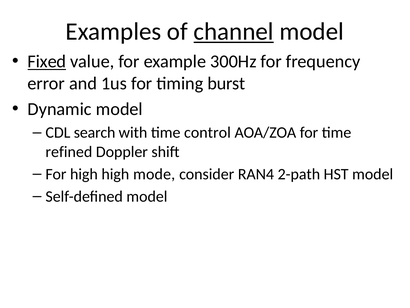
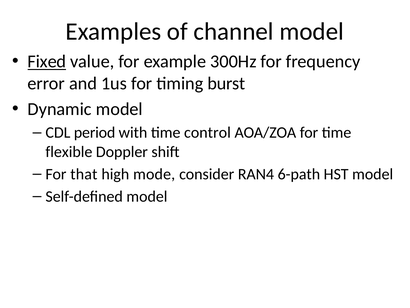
channel underline: present -> none (234, 32)
search: search -> period (95, 132)
refined: refined -> flexible (69, 152)
For high: high -> that (84, 174)
2-path: 2-path -> 6-path (299, 174)
